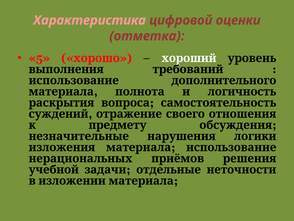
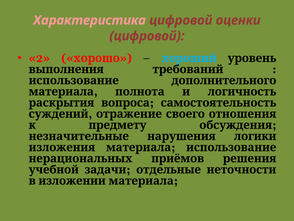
отметка: отметка -> цифровой (147, 36)
5: 5 -> 2 (39, 58)
хороший colour: white -> light blue (189, 58)
